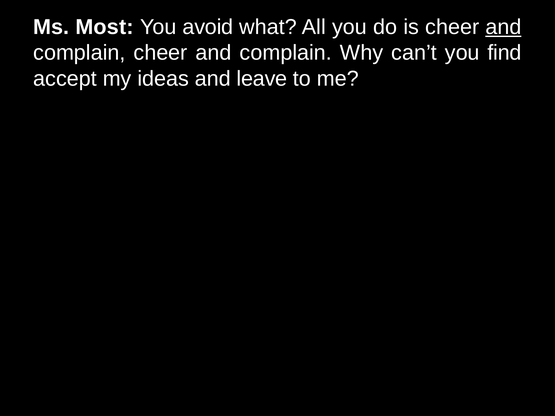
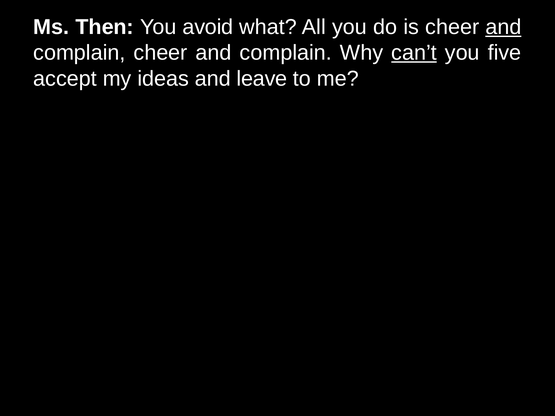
Most: Most -> Then (105, 27)
can’t underline: none -> present (414, 53)
find: find -> five (504, 53)
